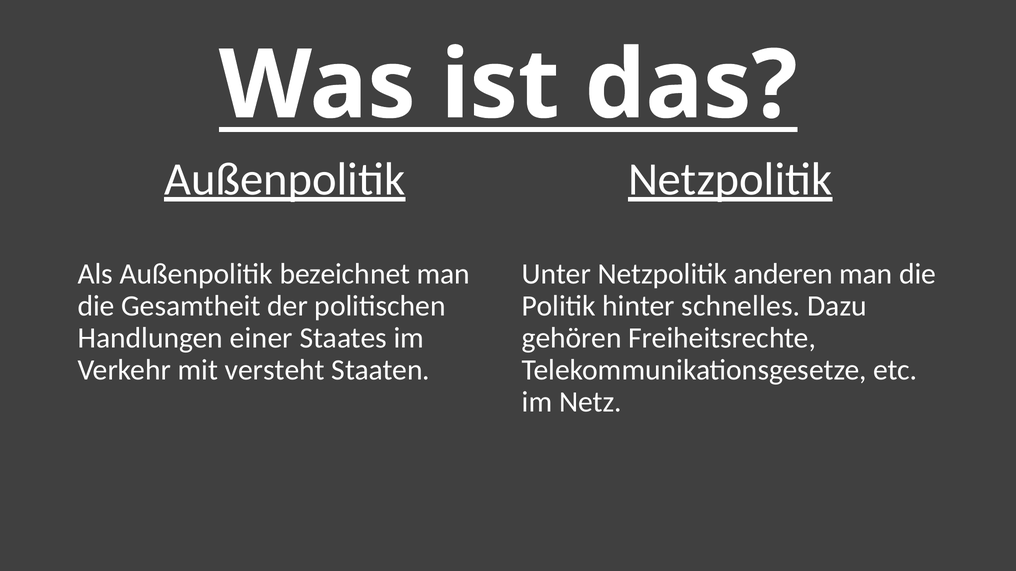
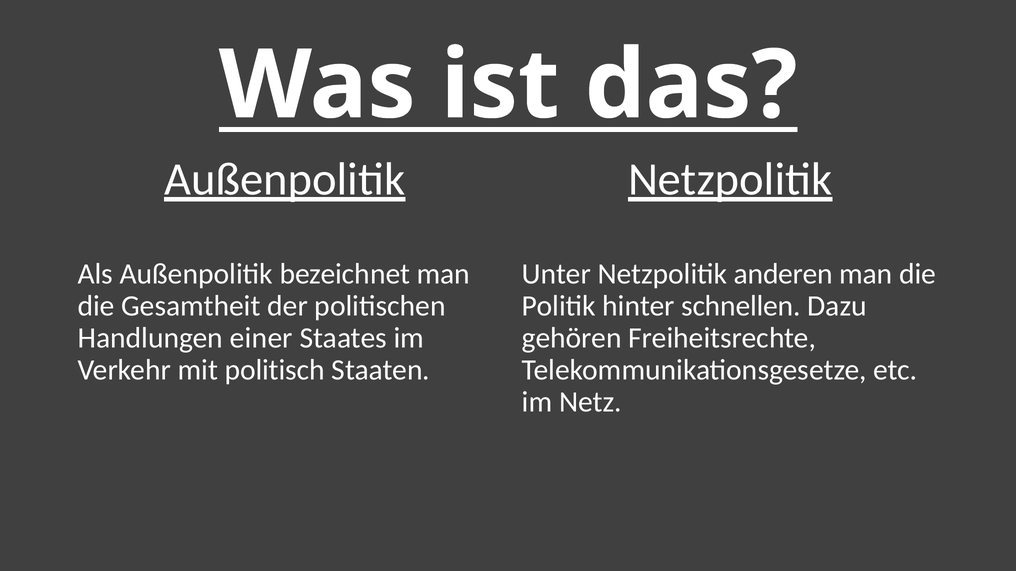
schnelles: schnelles -> schnellen (741, 306)
versteht: versteht -> politisch (275, 370)
